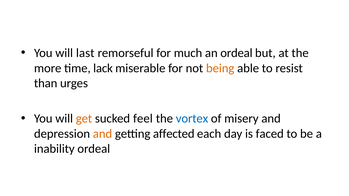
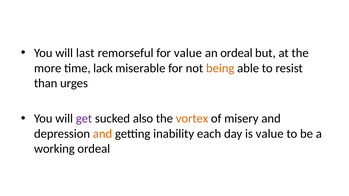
for much: much -> value (188, 53)
get colour: orange -> purple (84, 119)
feel: feel -> also (143, 119)
vortex colour: blue -> orange (192, 119)
affected: affected -> inability (174, 134)
is faced: faced -> value (270, 134)
inability: inability -> working (54, 149)
